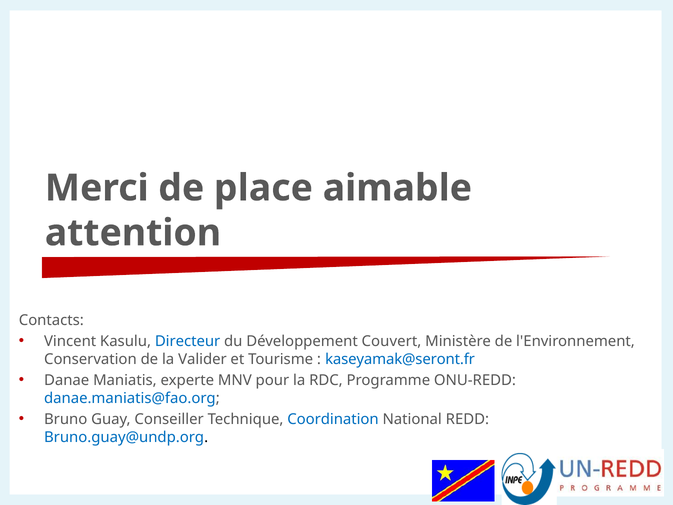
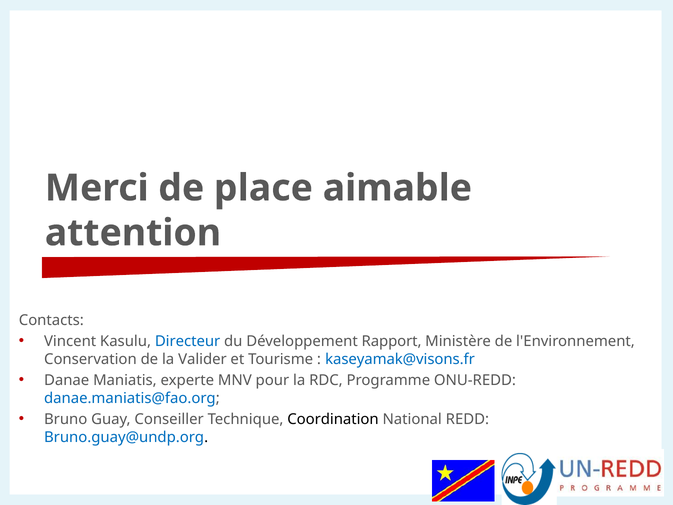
Couvert: Couvert -> Rapport (392, 341)
kaseyamak@seront.fr: kaseyamak@seront.fr -> kaseyamak@visons.fr (400, 359)
Coordination colour: blue -> black (333, 419)
